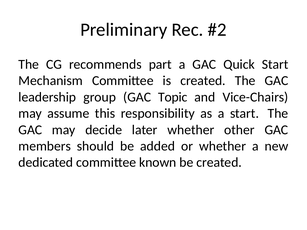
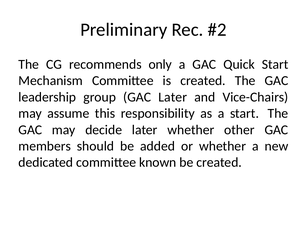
part: part -> only (160, 64)
GAC Topic: Topic -> Later (173, 97)
